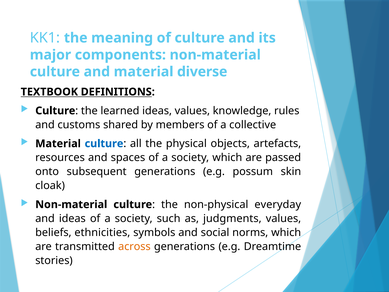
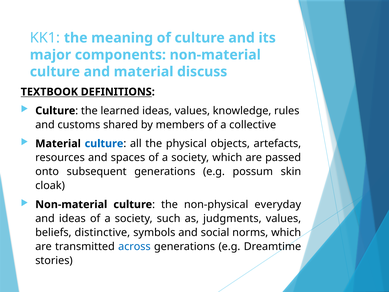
diverse: diverse -> discuss (202, 72)
ethnicities: ethnicities -> distinctive (102, 232)
across colour: orange -> blue (134, 246)
